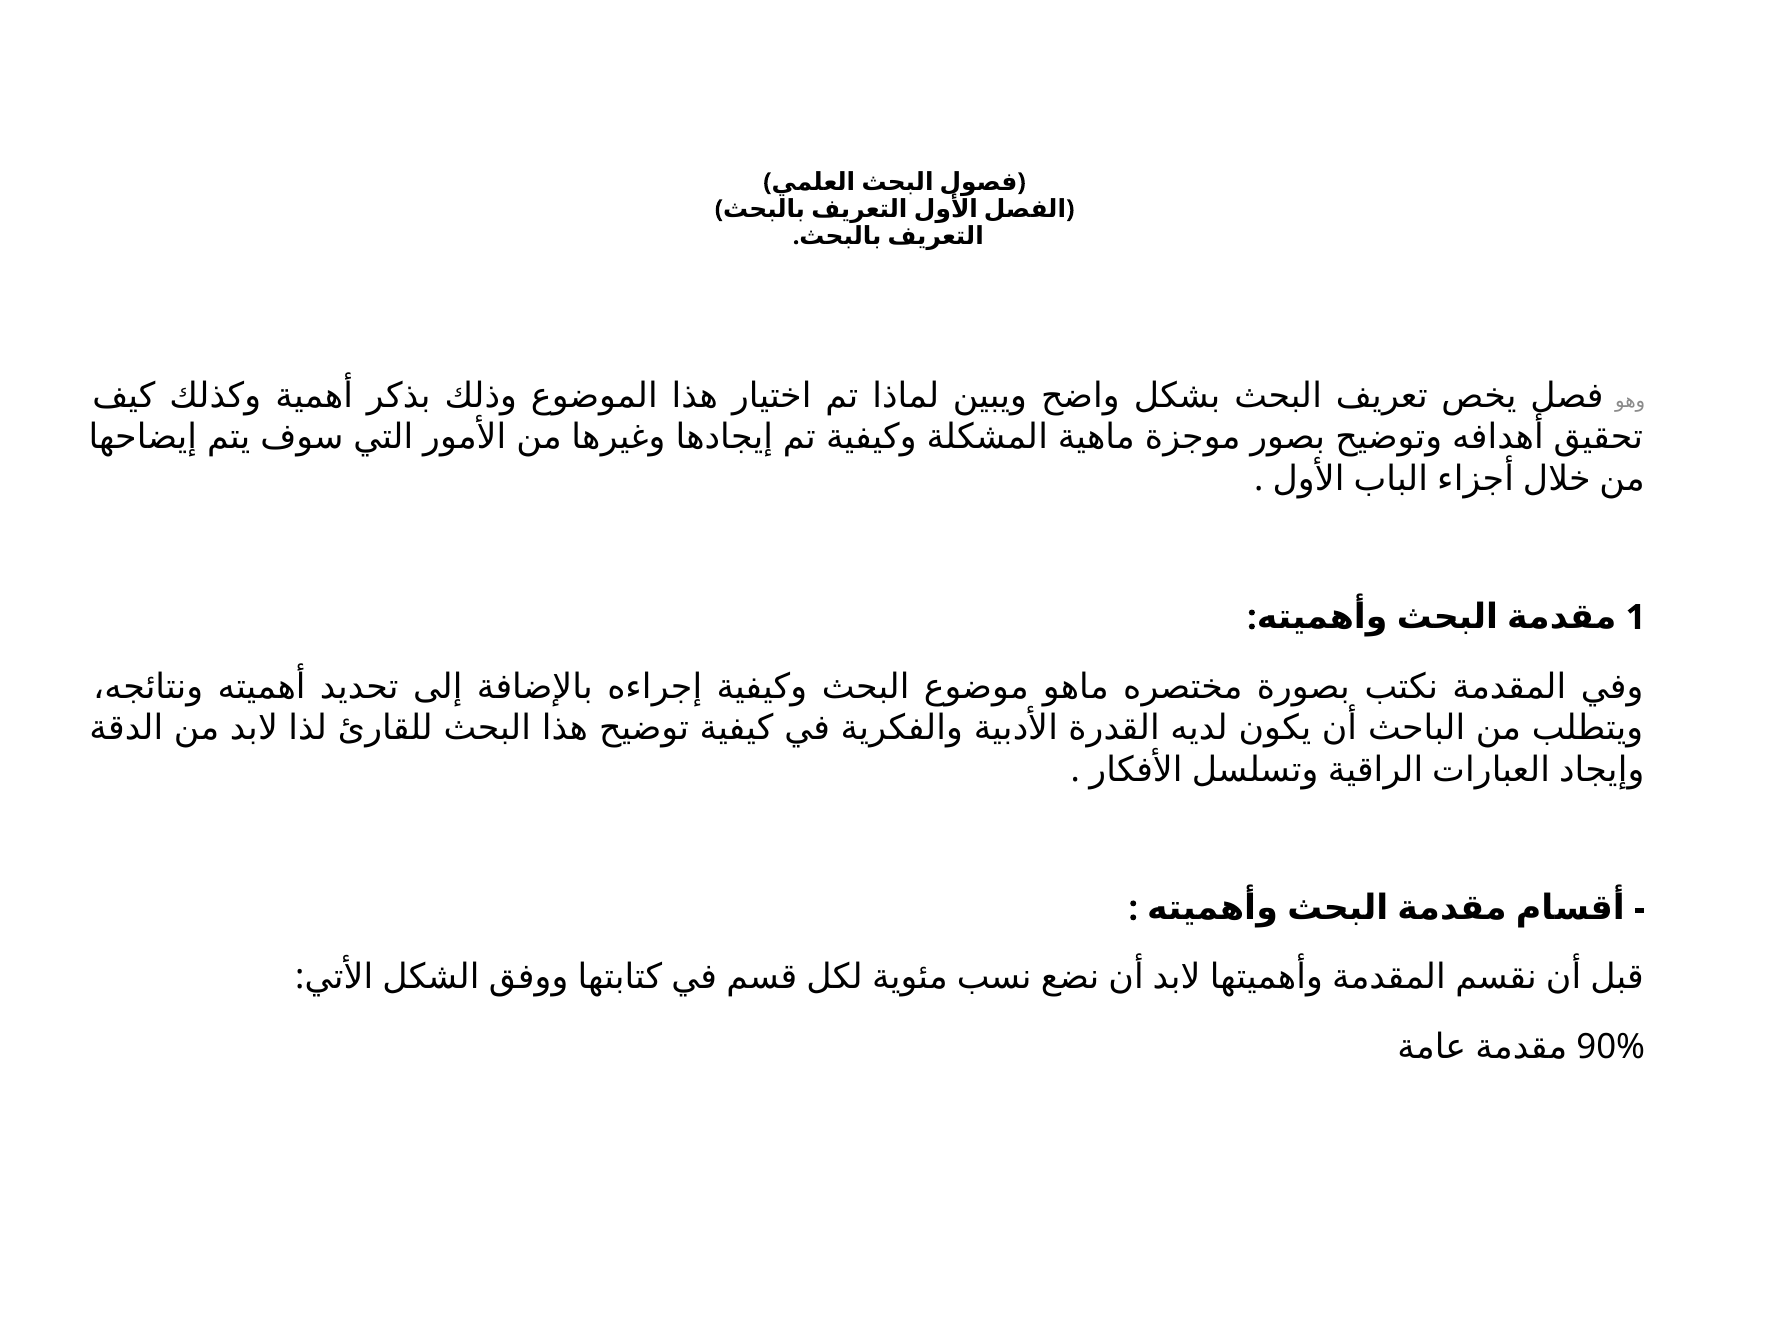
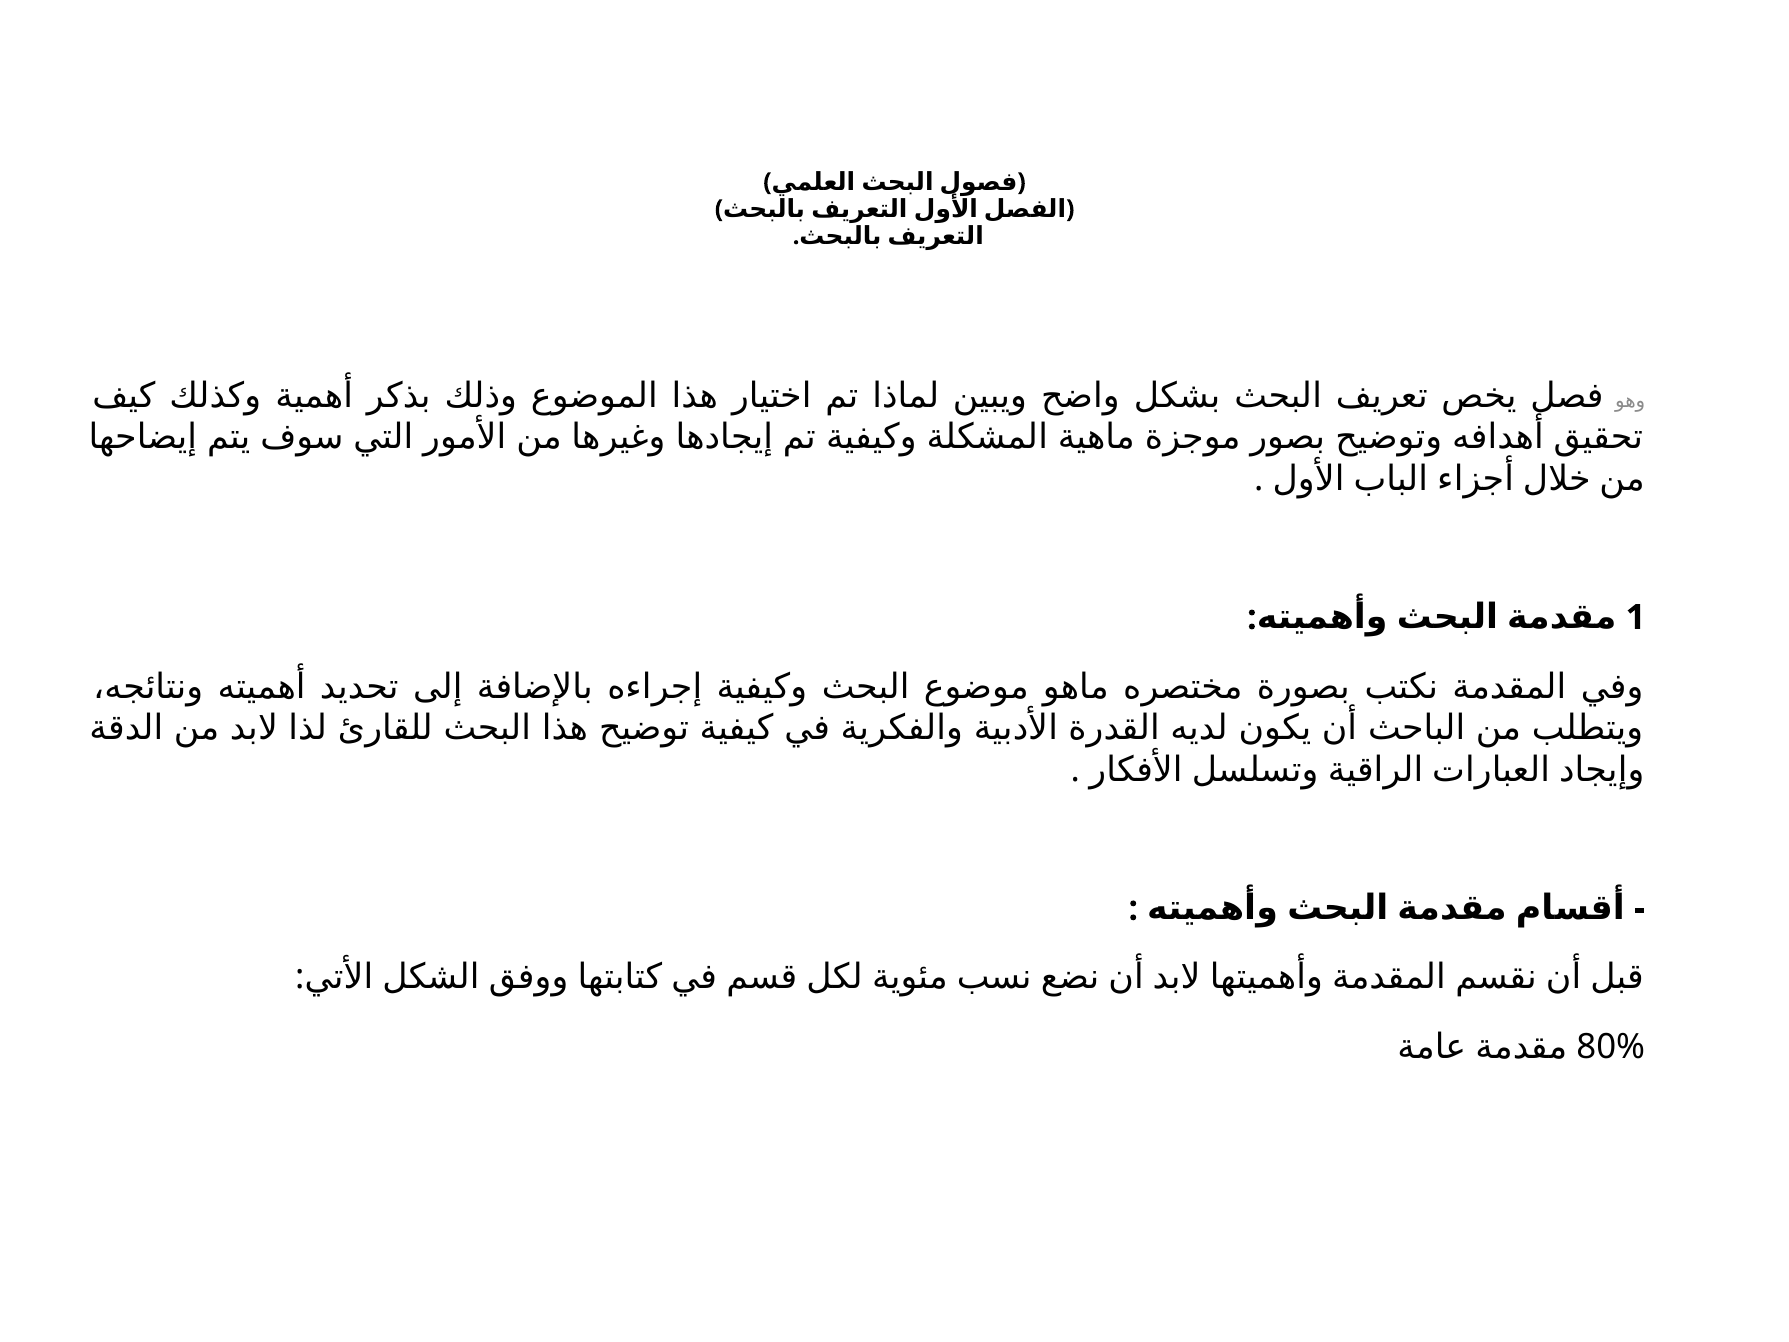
90%: 90% -> 80% (1611, 1046)
